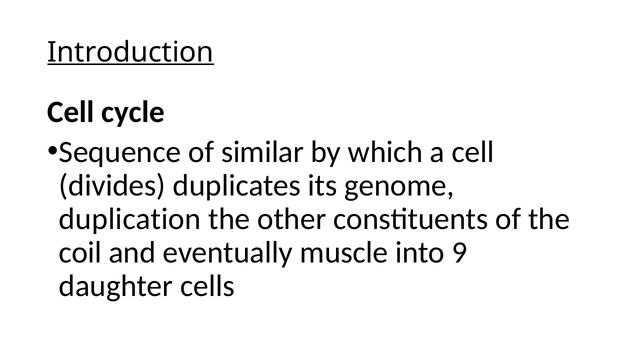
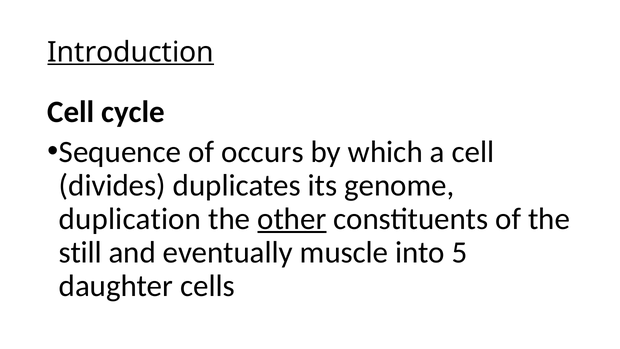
similar: similar -> occurs (262, 152)
other underline: none -> present (292, 219)
coil: coil -> still (80, 252)
9: 9 -> 5 (459, 252)
